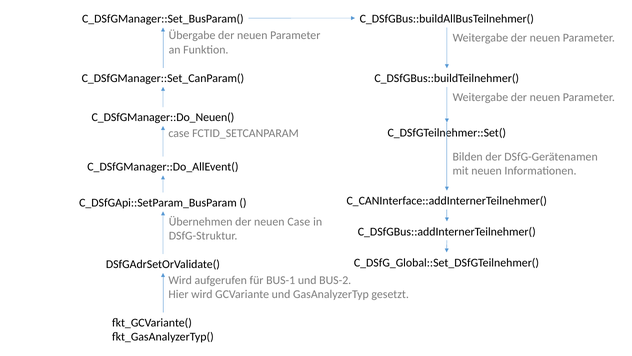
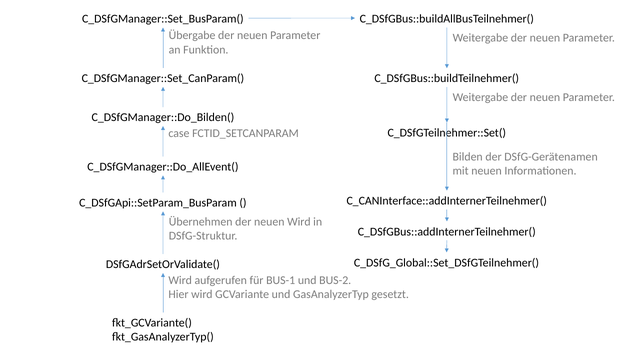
C_DSfGManager::Do_Neuen(: C_DSfGManager::Do_Neuen( -> C_DSfGManager::Do_Bilden( (163, 117)
neuen Case: Case -> Wird (299, 222)
